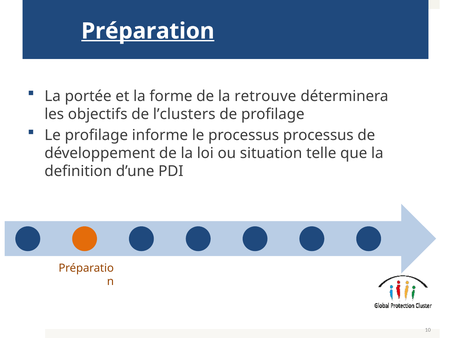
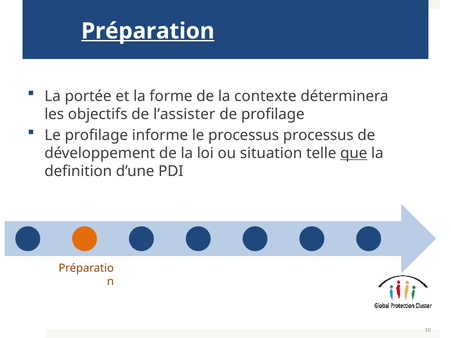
retrouve: retrouve -> contexte (265, 96)
l’clusters: l’clusters -> l’assister (184, 114)
que underline: none -> present (354, 153)
